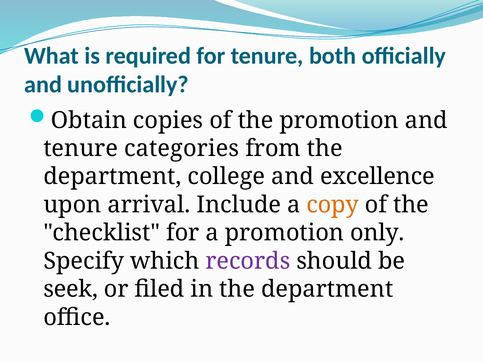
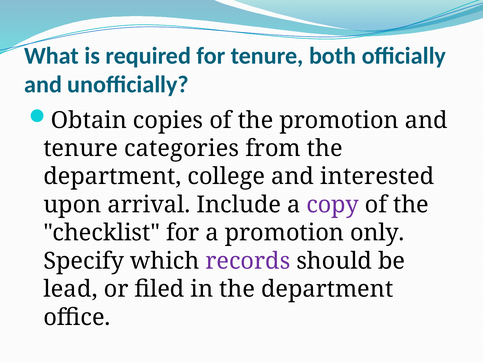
excellence: excellence -> interested (377, 177)
copy colour: orange -> purple (333, 205)
seek: seek -> lead (70, 289)
